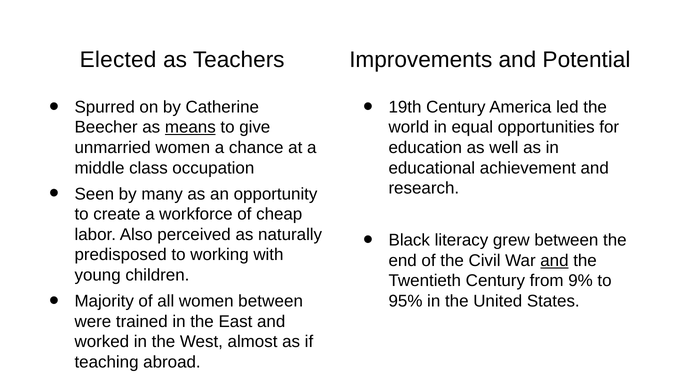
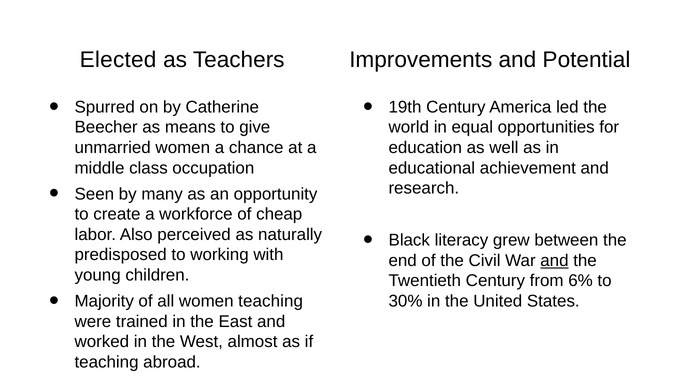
means underline: present -> none (190, 127)
9%: 9% -> 6% (581, 281)
women between: between -> teaching (271, 302)
95%: 95% -> 30% (406, 302)
